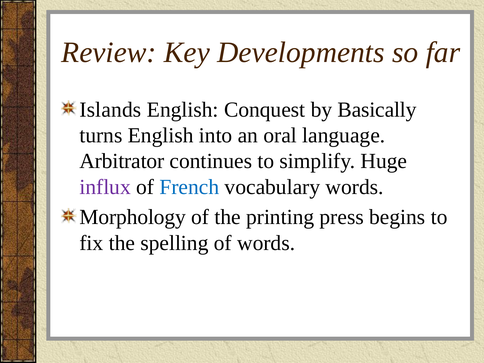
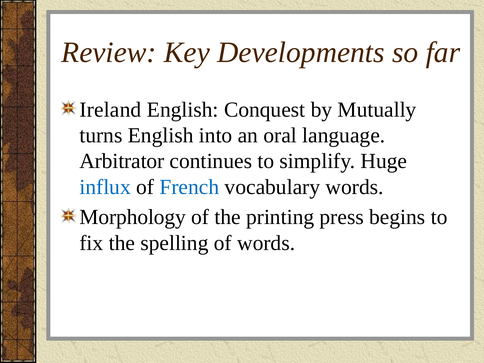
Islands: Islands -> Ireland (110, 110)
Basically: Basically -> Mutually (377, 110)
influx colour: purple -> blue (105, 187)
